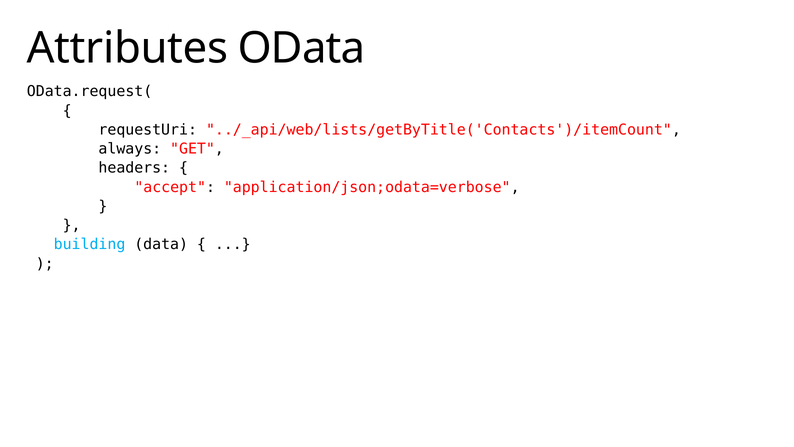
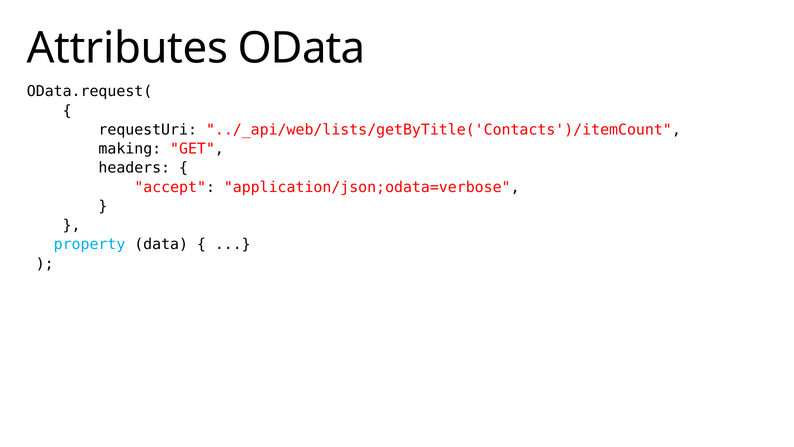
always: always -> making (130, 149)
building: building -> property (90, 244)
